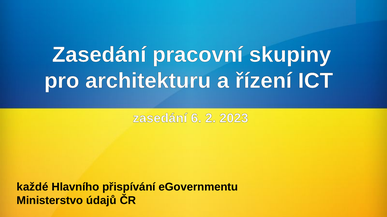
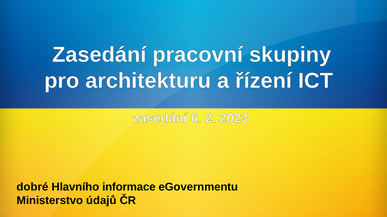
každé: každé -> dobré (33, 187)
přispívání: přispívání -> informace (129, 187)
